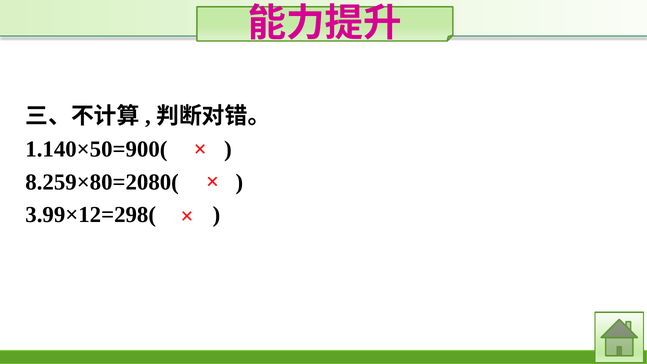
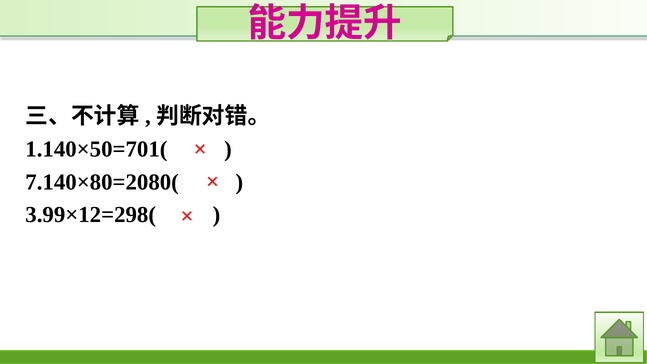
1.140×50=900(: 1.140×50=900( -> 1.140×50=701( (96, 149)
8.259×80=2080(: 8.259×80=2080( -> 7.140×80=2080( (102, 182)
